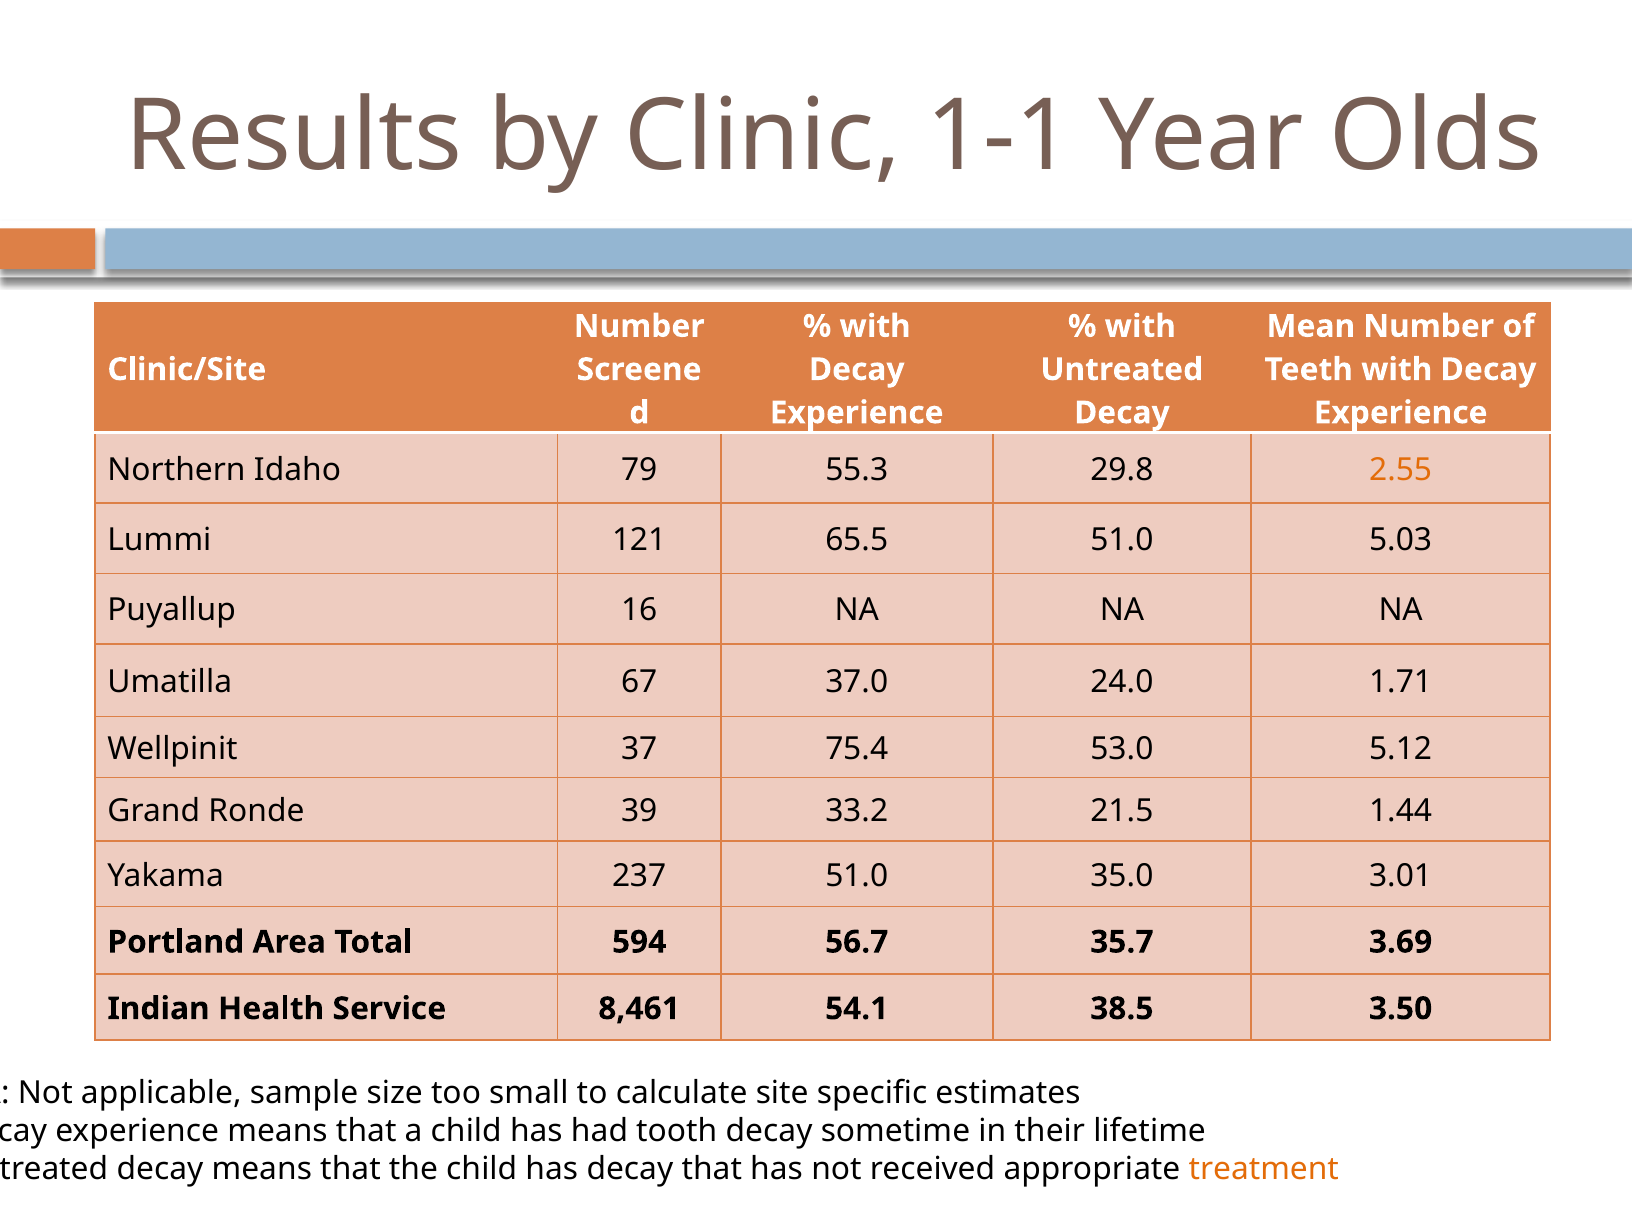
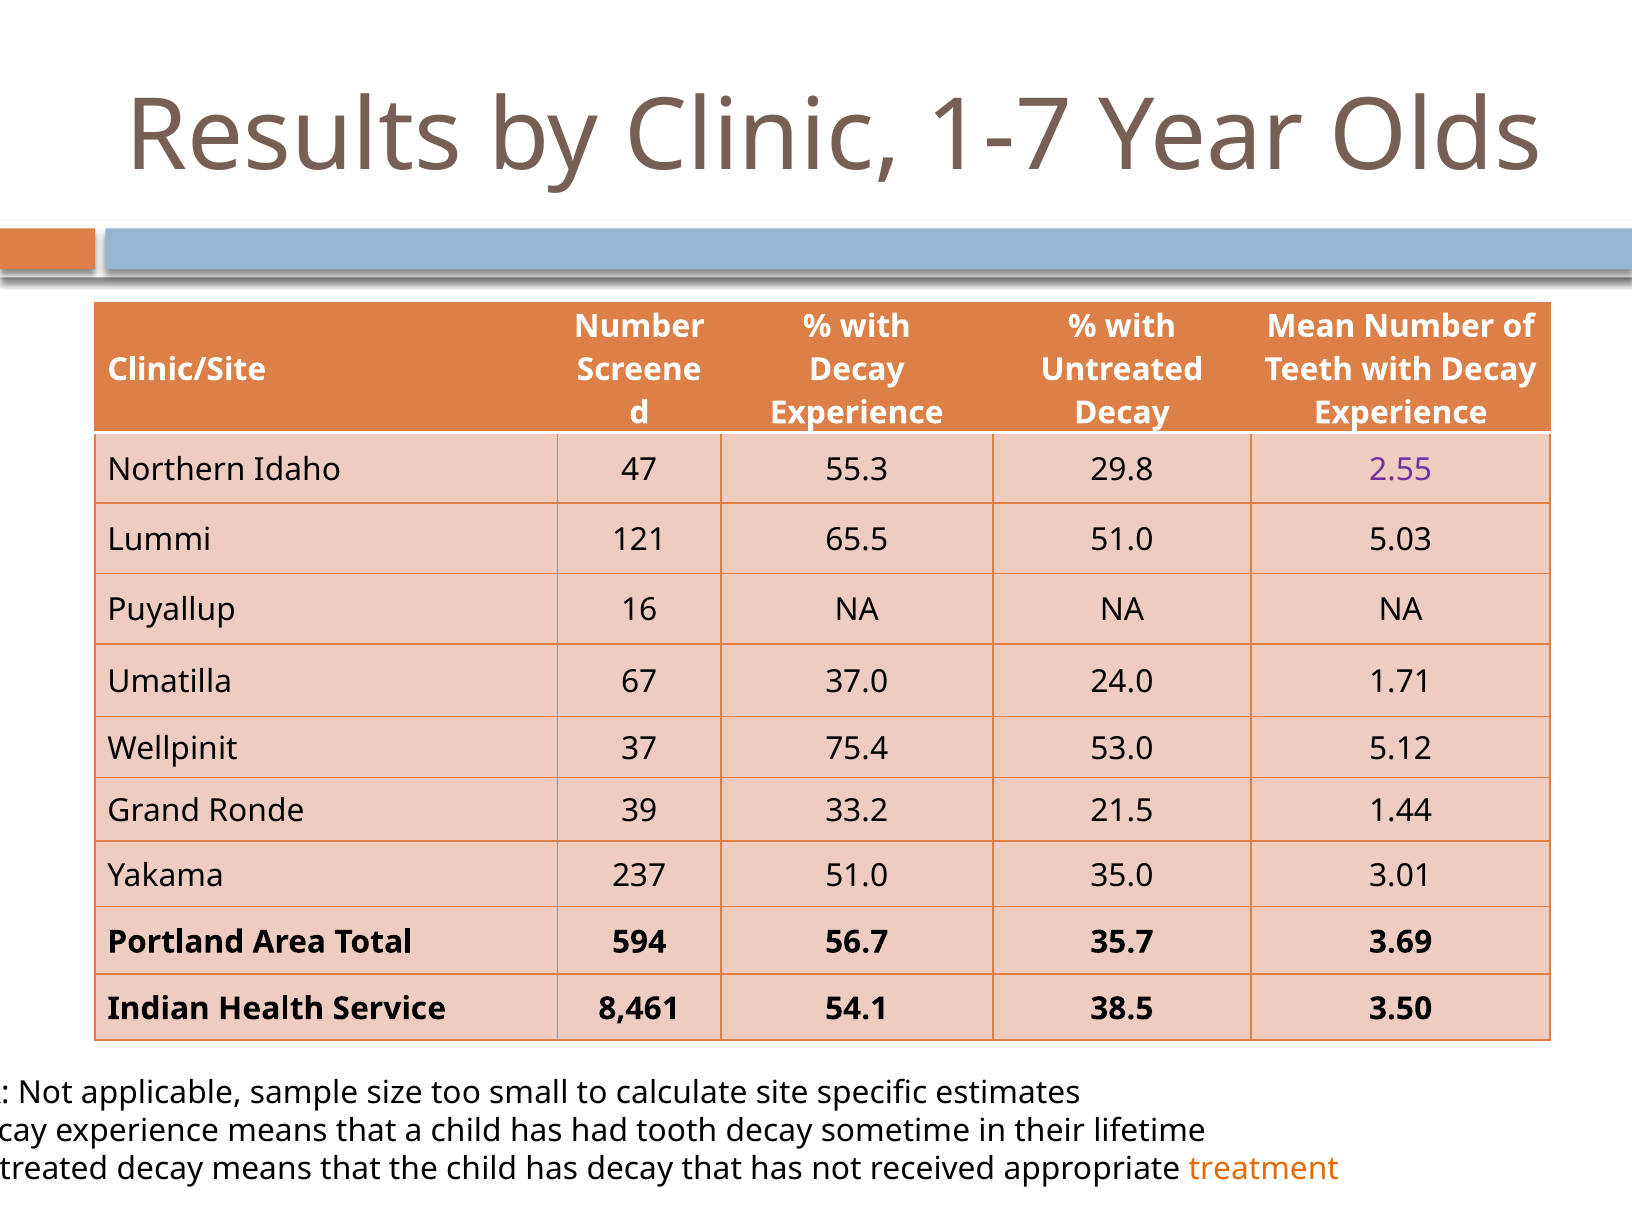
1-1: 1-1 -> 1-7 (1000, 136)
79: 79 -> 47 (639, 470)
2.55 colour: orange -> purple (1401, 470)
